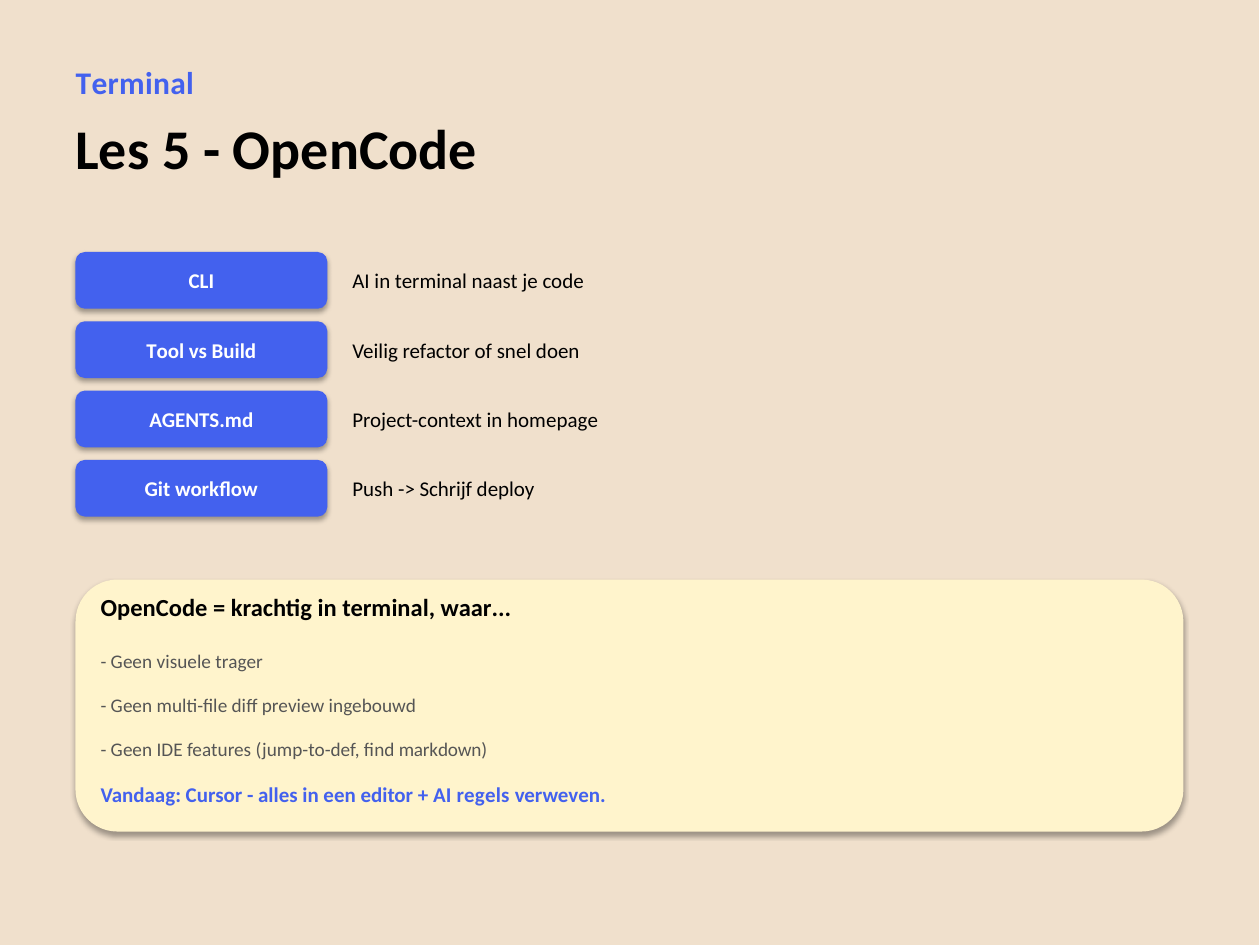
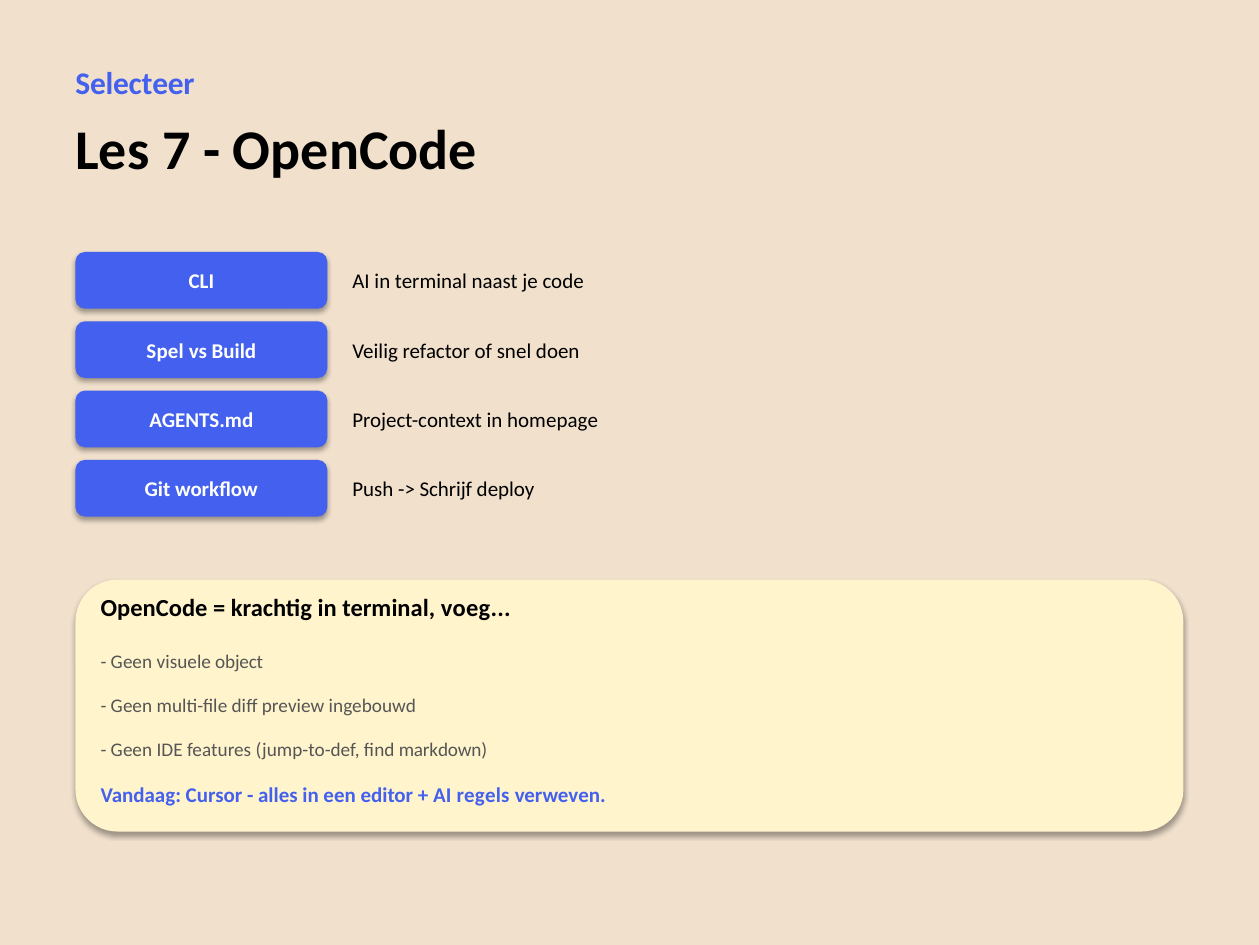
Terminal: Terminal -> Selecteer (135, 84)
5: 5 -> 7 (176, 151)
Tool: Tool -> Spel (165, 351)
waar: waar -> voeg (476, 608)
trager: trager -> object (239, 661)
